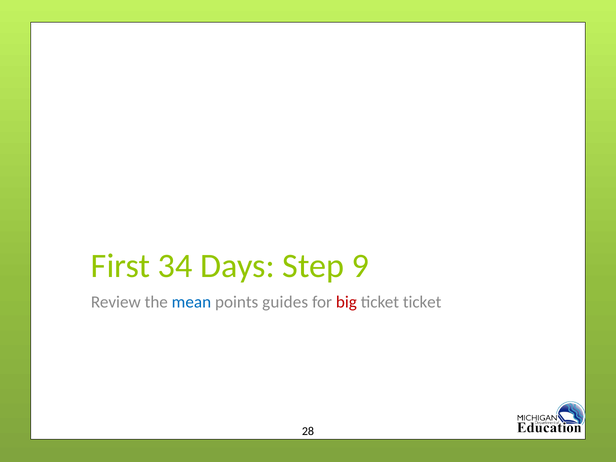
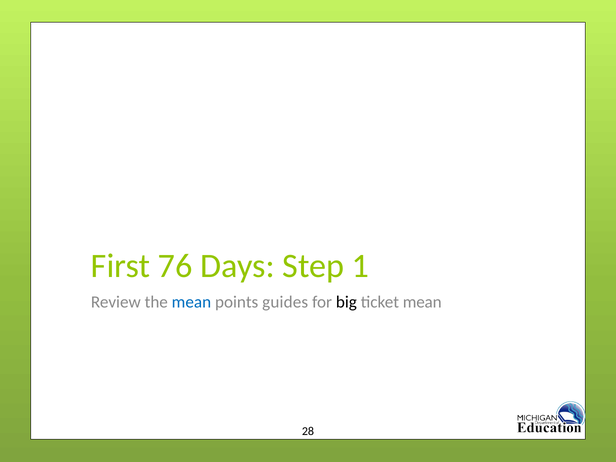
34: 34 -> 76 (175, 266)
9: 9 -> 1 (360, 266)
big colour: red -> black (346, 302)
ticket ticket: ticket -> mean (422, 302)
